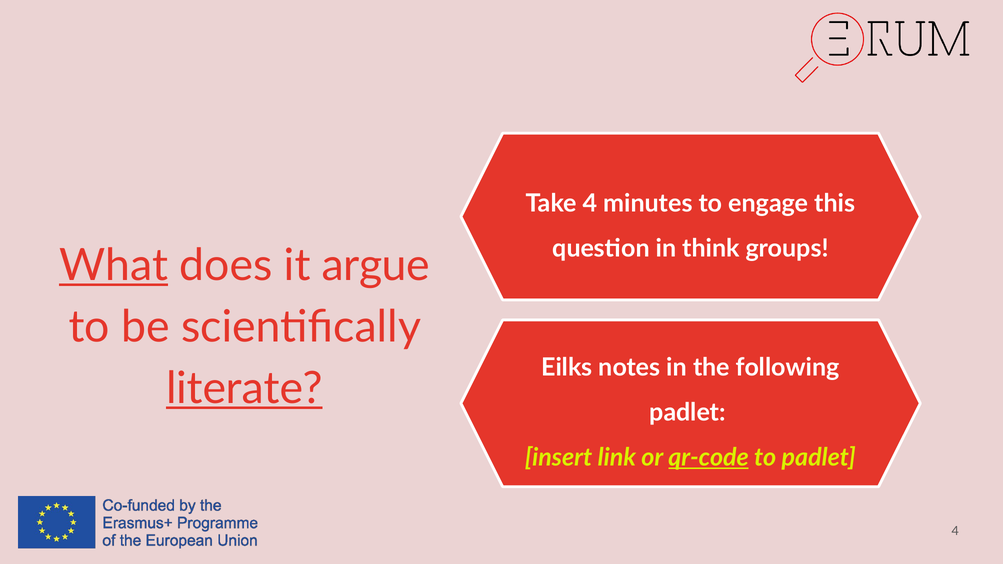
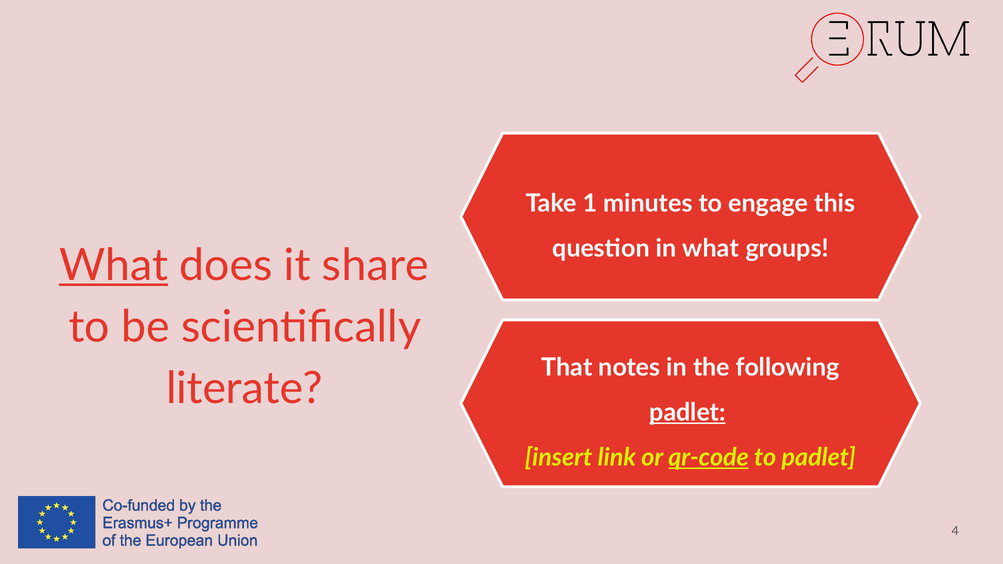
Take 4: 4 -> 1 (590, 203)
in think: think -> what (711, 248)
argue: argue -> share (375, 266)
Eilks: Eilks -> That (567, 368)
literate underline: present -> none (244, 389)
padlet underline: none -> present (688, 413)
